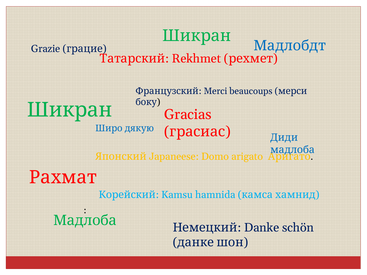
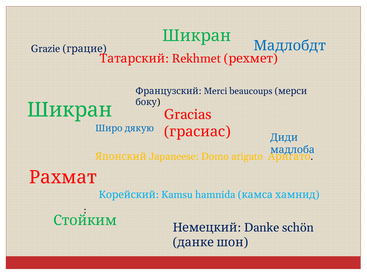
Мадлоба: Мадлоба -> Стойким (85, 221)
